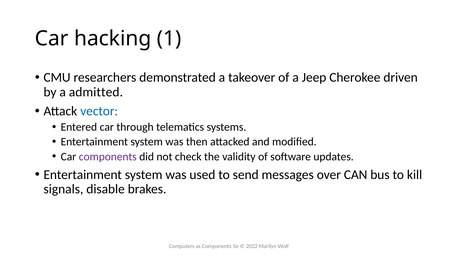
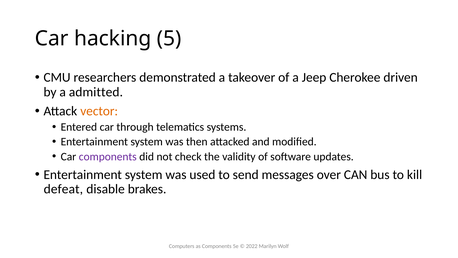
1: 1 -> 5 (169, 38)
vector colour: blue -> orange (99, 111)
signals: signals -> defeat (63, 189)
